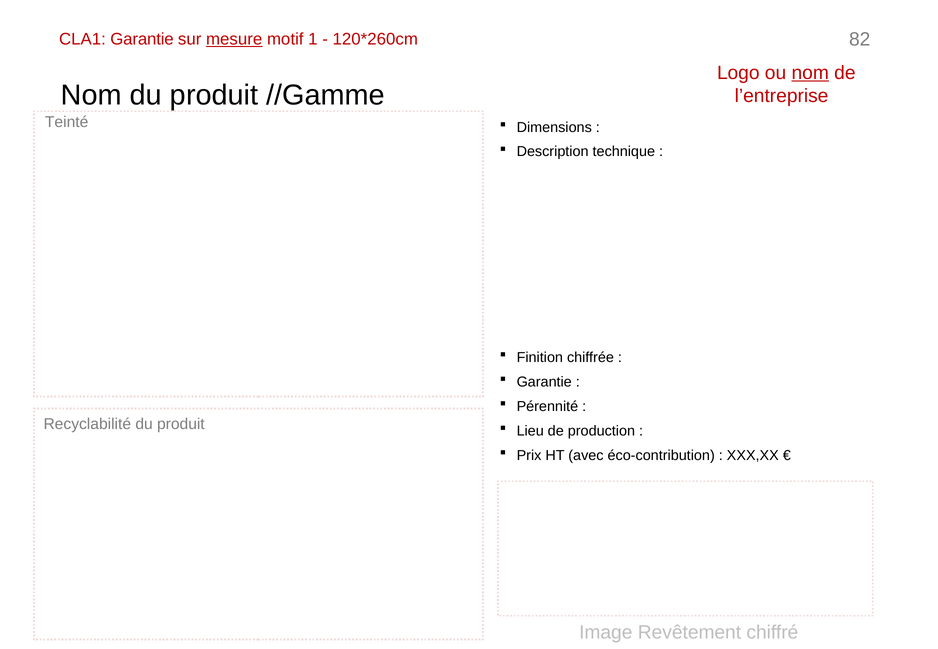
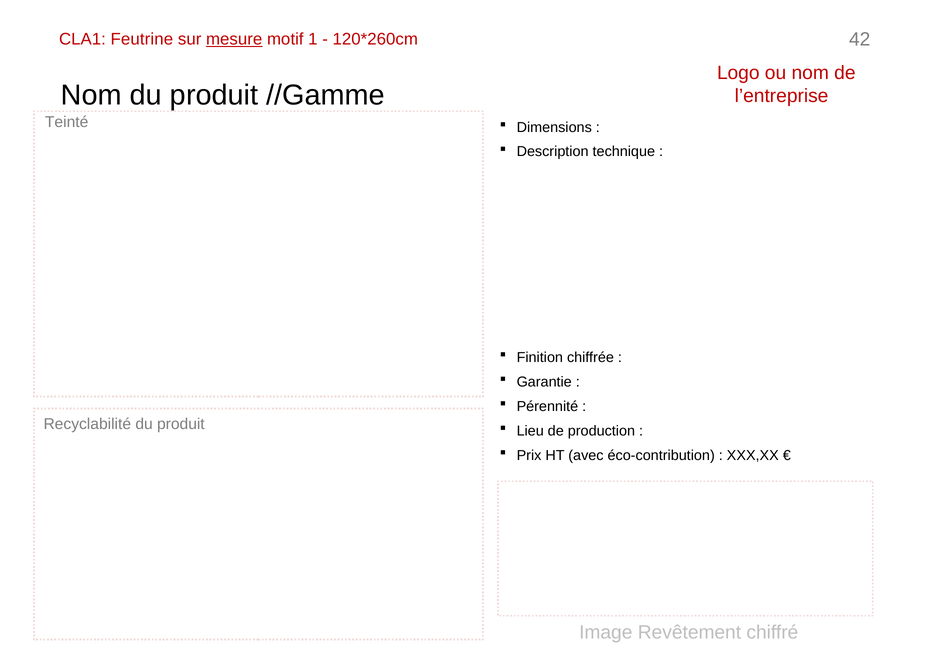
CLA1 Garantie: Garantie -> Feutrine (142, 39)
82: 82 -> 42 (860, 40)
nom underline: present -> none (810, 73)
